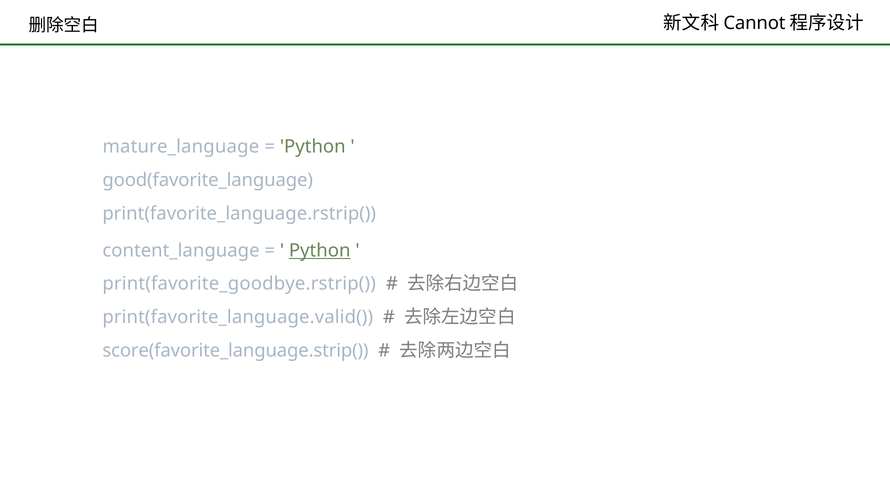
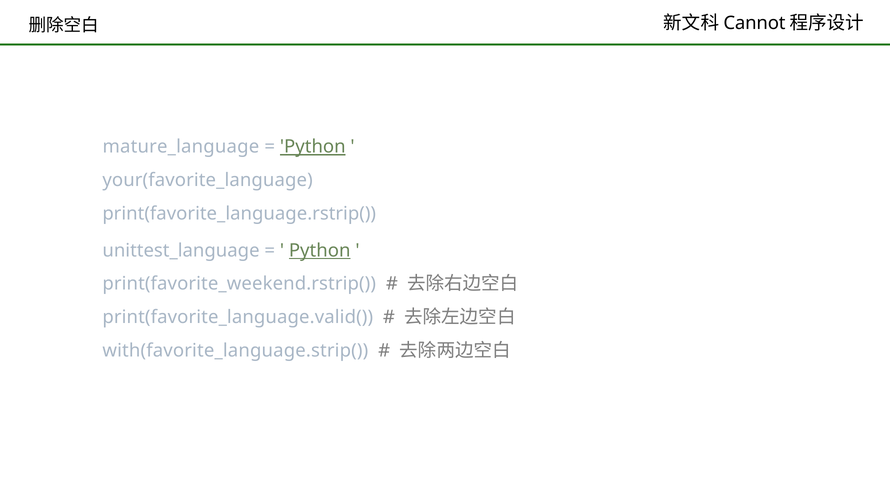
Python underline: none -> present (313, 147)
good(favorite_language: good(favorite_language -> your(favorite_language (208, 180)
content_language: content_language -> unittest_language (181, 251)
print(favorite_goodbye.rstrip(: print(favorite_goodbye.rstrip( -> print(favorite_weekend.rstrip( (239, 284)
score(favorite_language.strip(: score(favorite_language.strip( -> with(favorite_language.strip( (235, 351)
